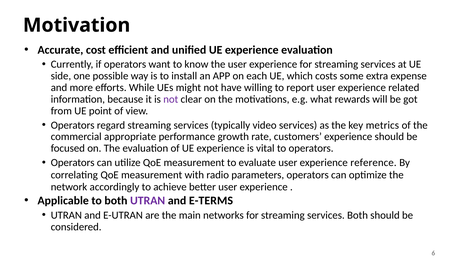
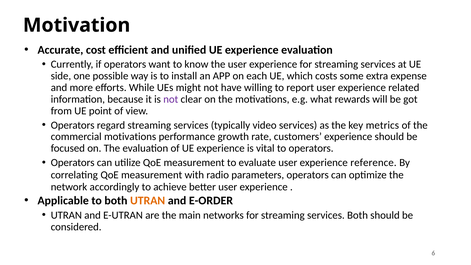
commercial appropriate: appropriate -> motivations (130, 137)
UTRAN colour: purple -> orange (148, 201)
E-TERMS: E-TERMS -> E-ORDER (211, 201)
